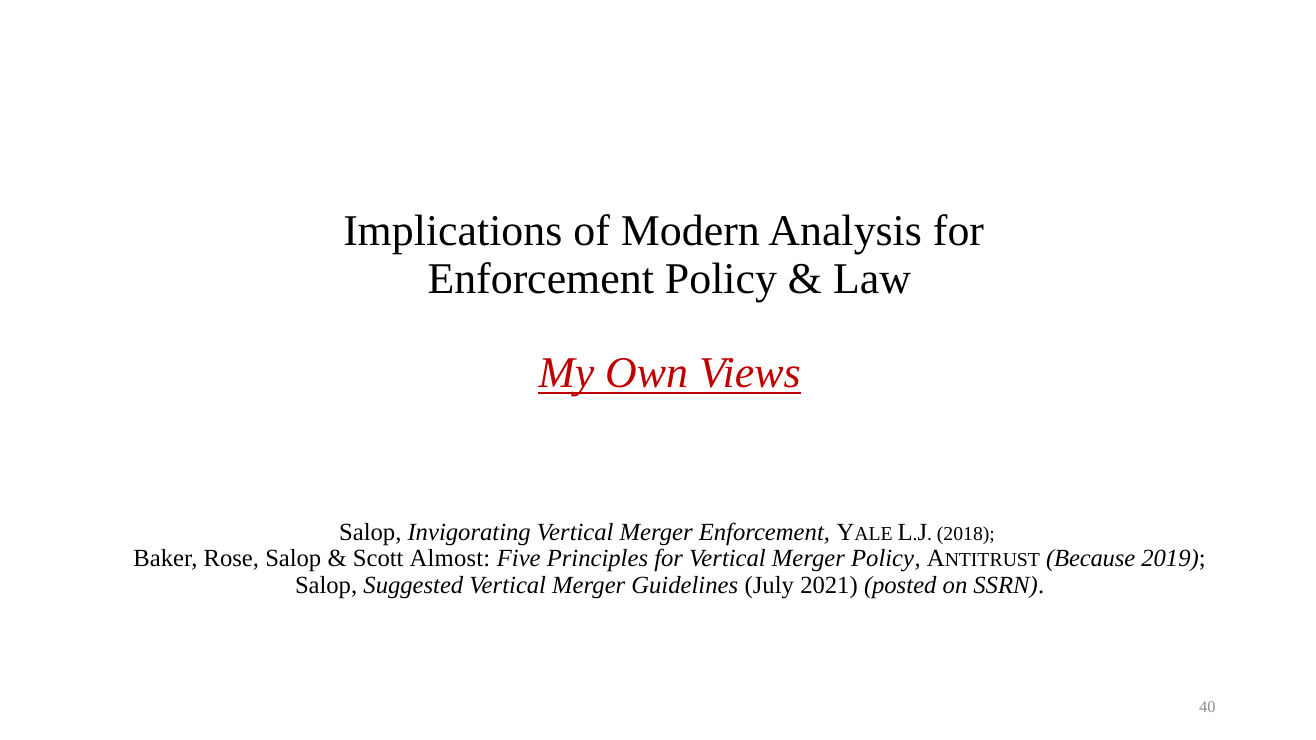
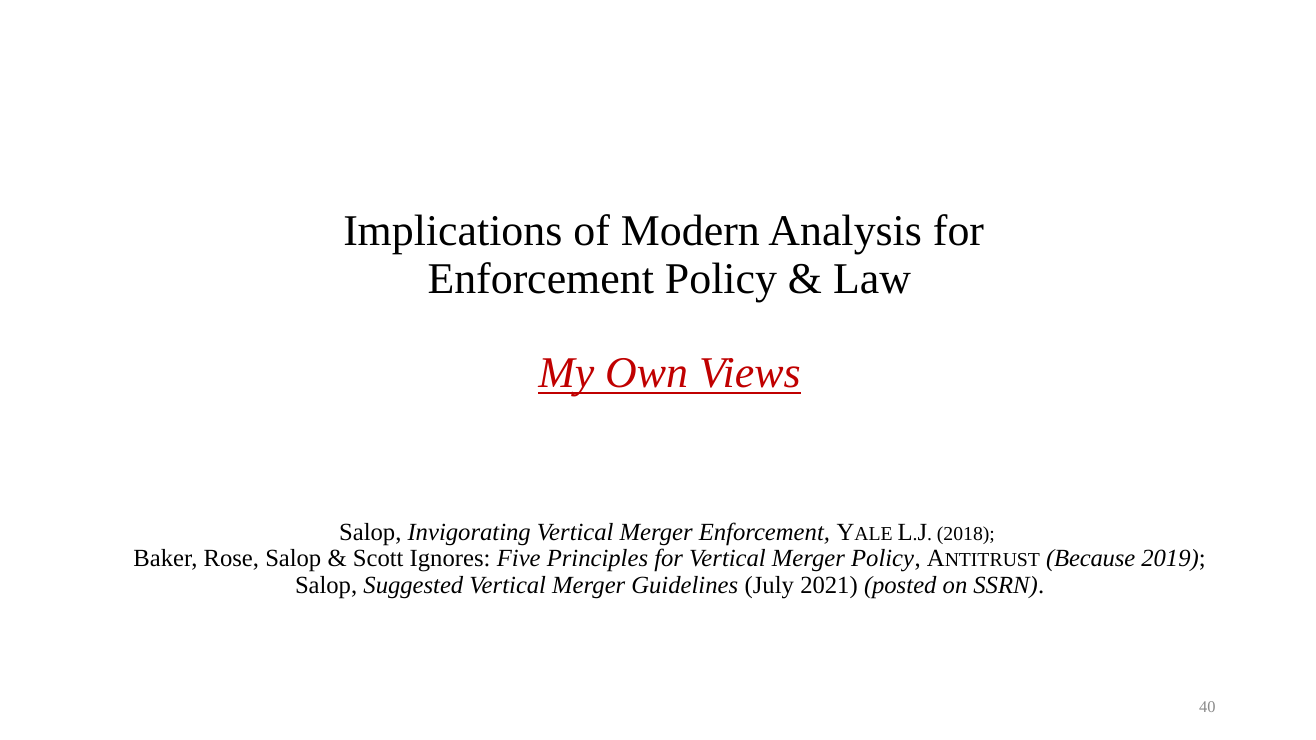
Almost: Almost -> Ignores (450, 559)
